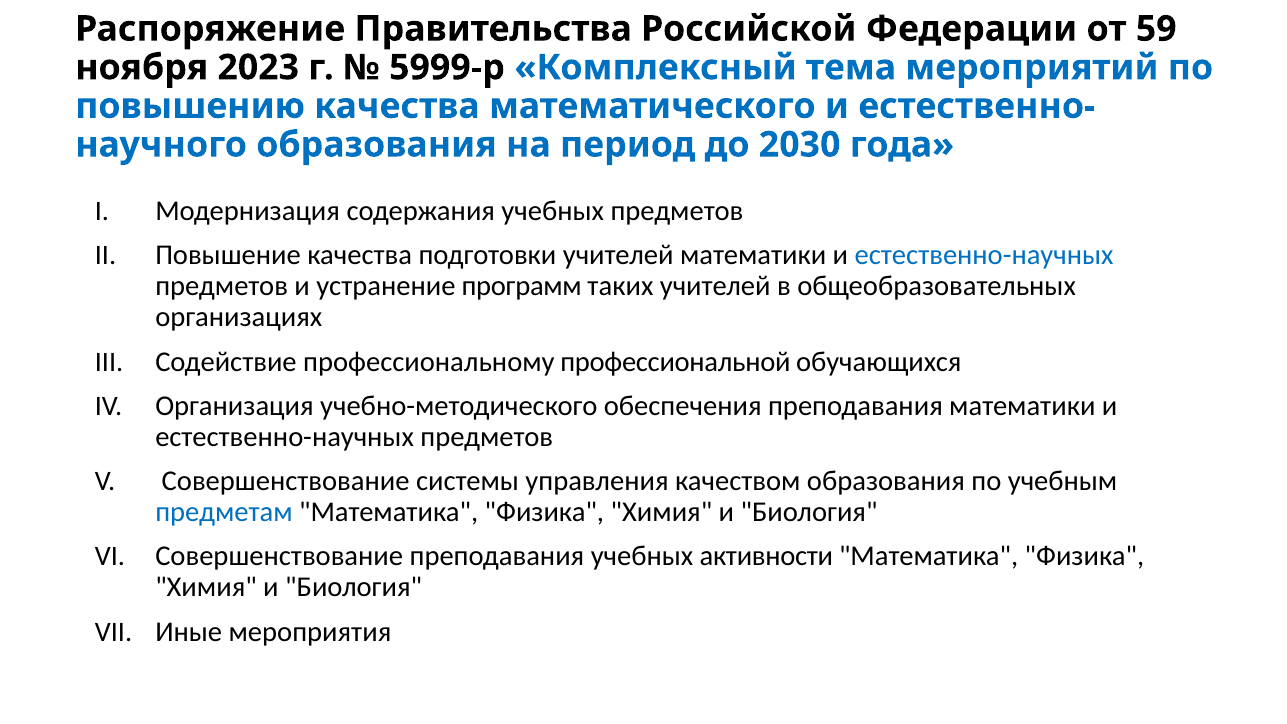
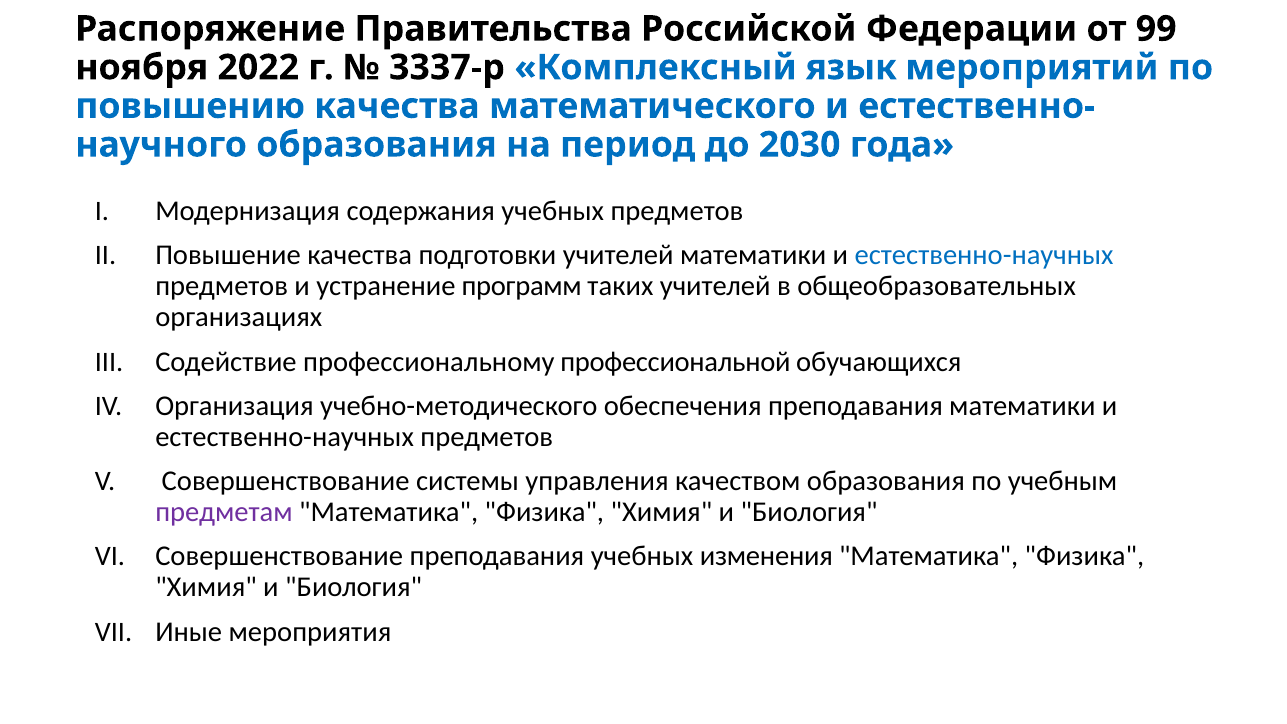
59: 59 -> 99 (1156, 29)
2023: 2023 -> 2022 (258, 68)
5999-р: 5999-р -> 3337-р (447, 68)
тема: тема -> язык (851, 68)
предметам colour: blue -> purple (224, 512)
активности: активности -> изменения (766, 556)
